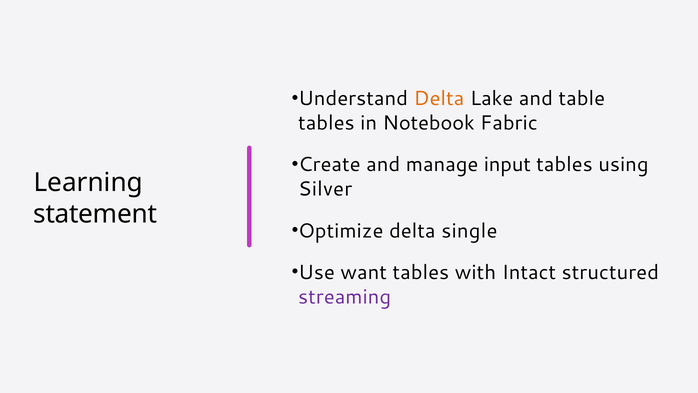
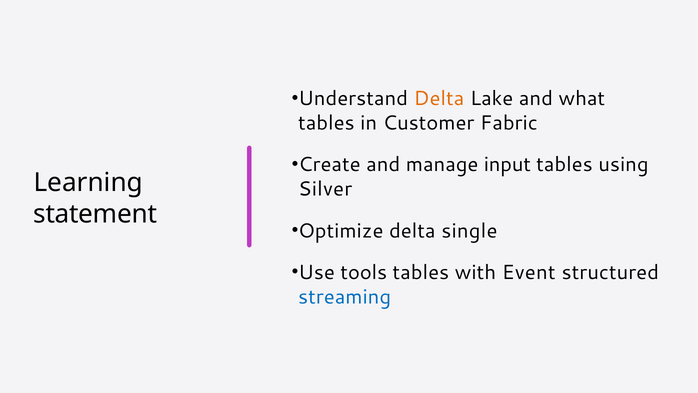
table: table -> what (582, 99)
Notebook: Notebook -> Customer (429, 123)
want: want -> tools (364, 272)
Intact: Intact -> Event (529, 272)
streaming colour: purple -> blue (345, 297)
